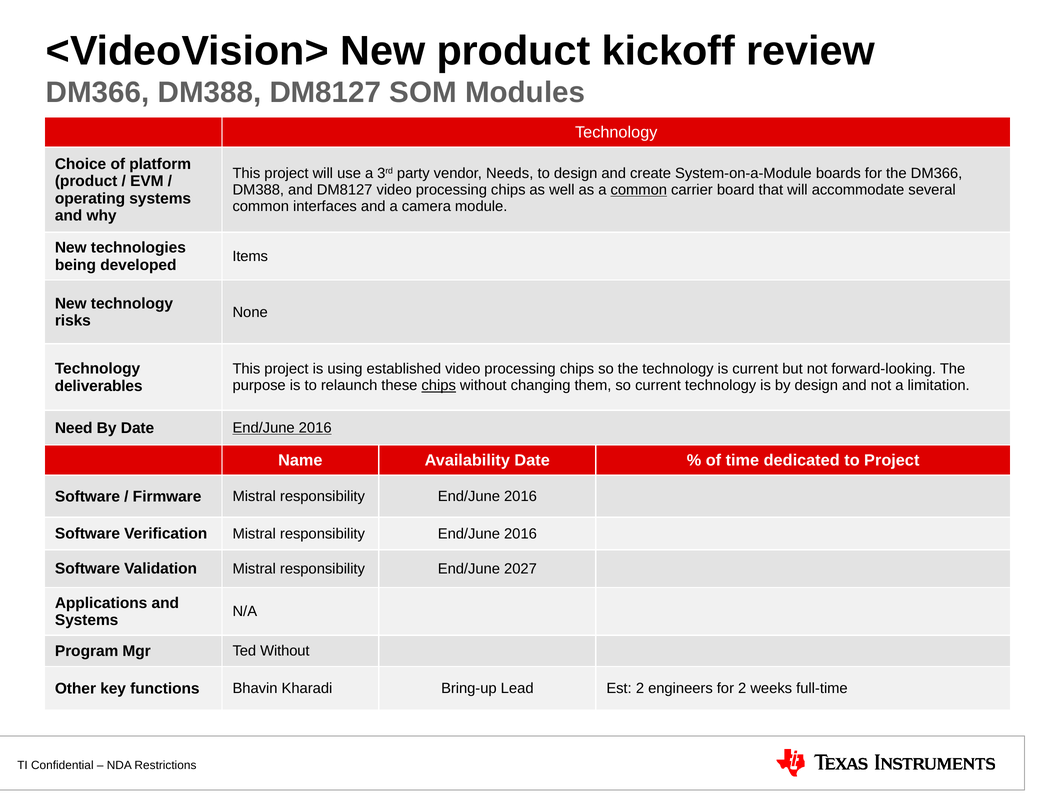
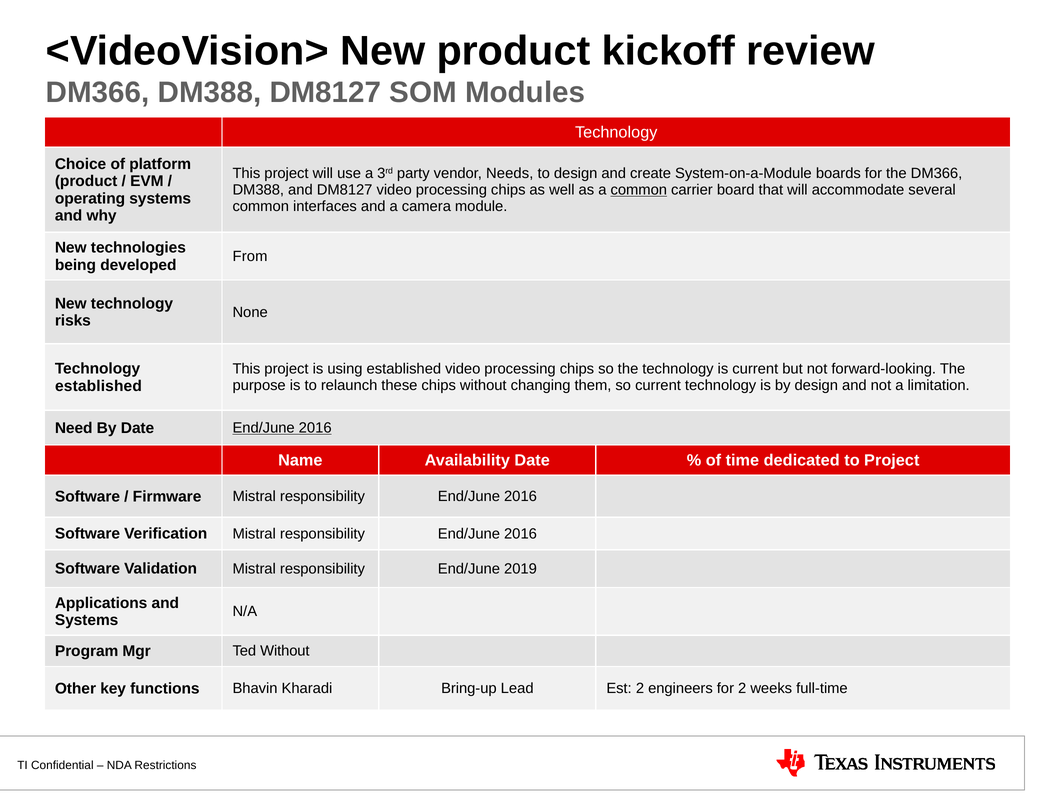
Items: Items -> From (250, 256)
chips underline: present -> none (439, 386)
deliverables: deliverables -> established (98, 386)
2027: 2027 -> 2019 (520, 569)
